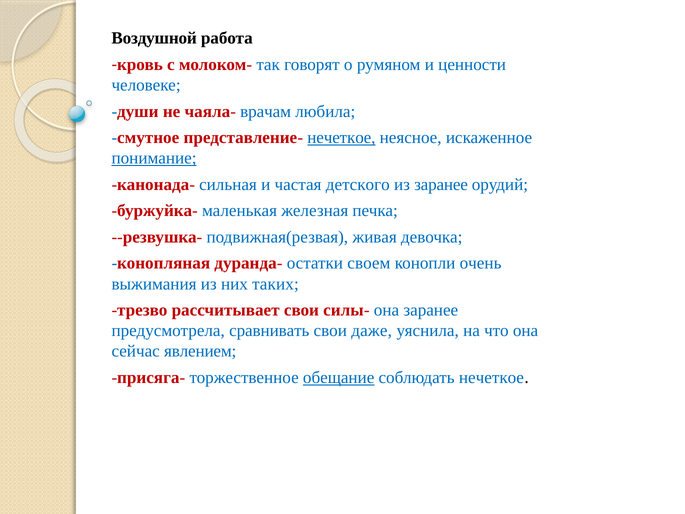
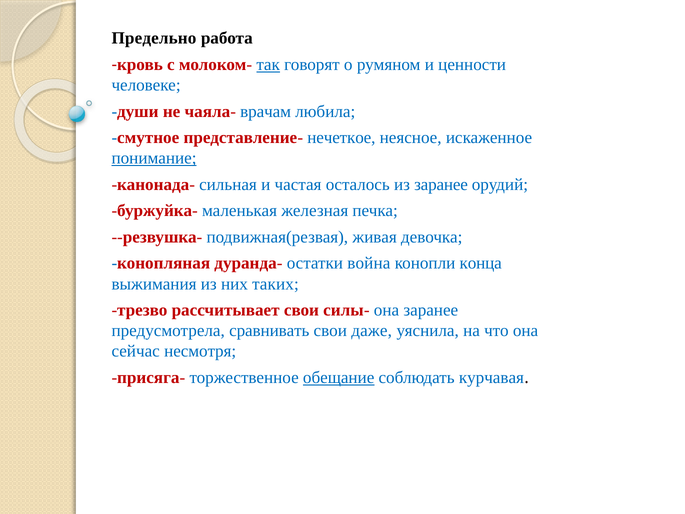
Воздушной: Воздушной -> Предельно (154, 38)
так underline: none -> present (268, 64)
нечеткое underline: present -> none (341, 138)
детского: детского -> осталось (358, 184)
своем: своем -> война (369, 263)
очень: очень -> конца (481, 263)
явлением: явлением -> несмотря (200, 351)
соблюдать нечеткое: нечеткое -> курчавая (491, 377)
